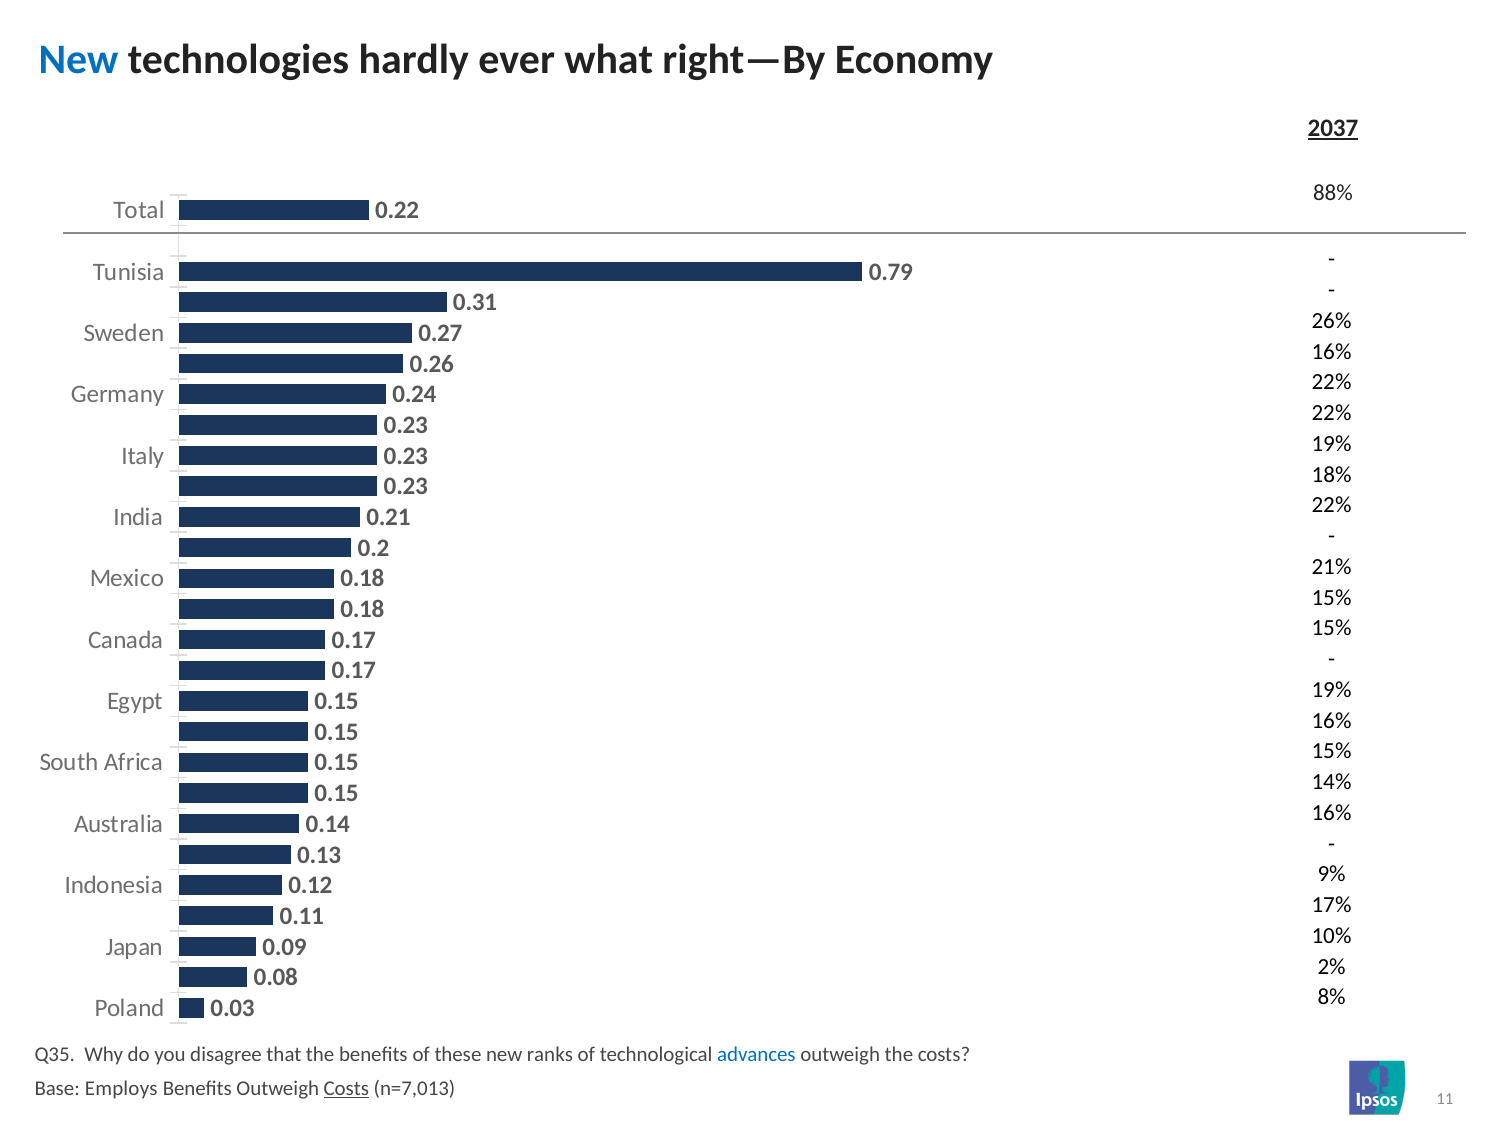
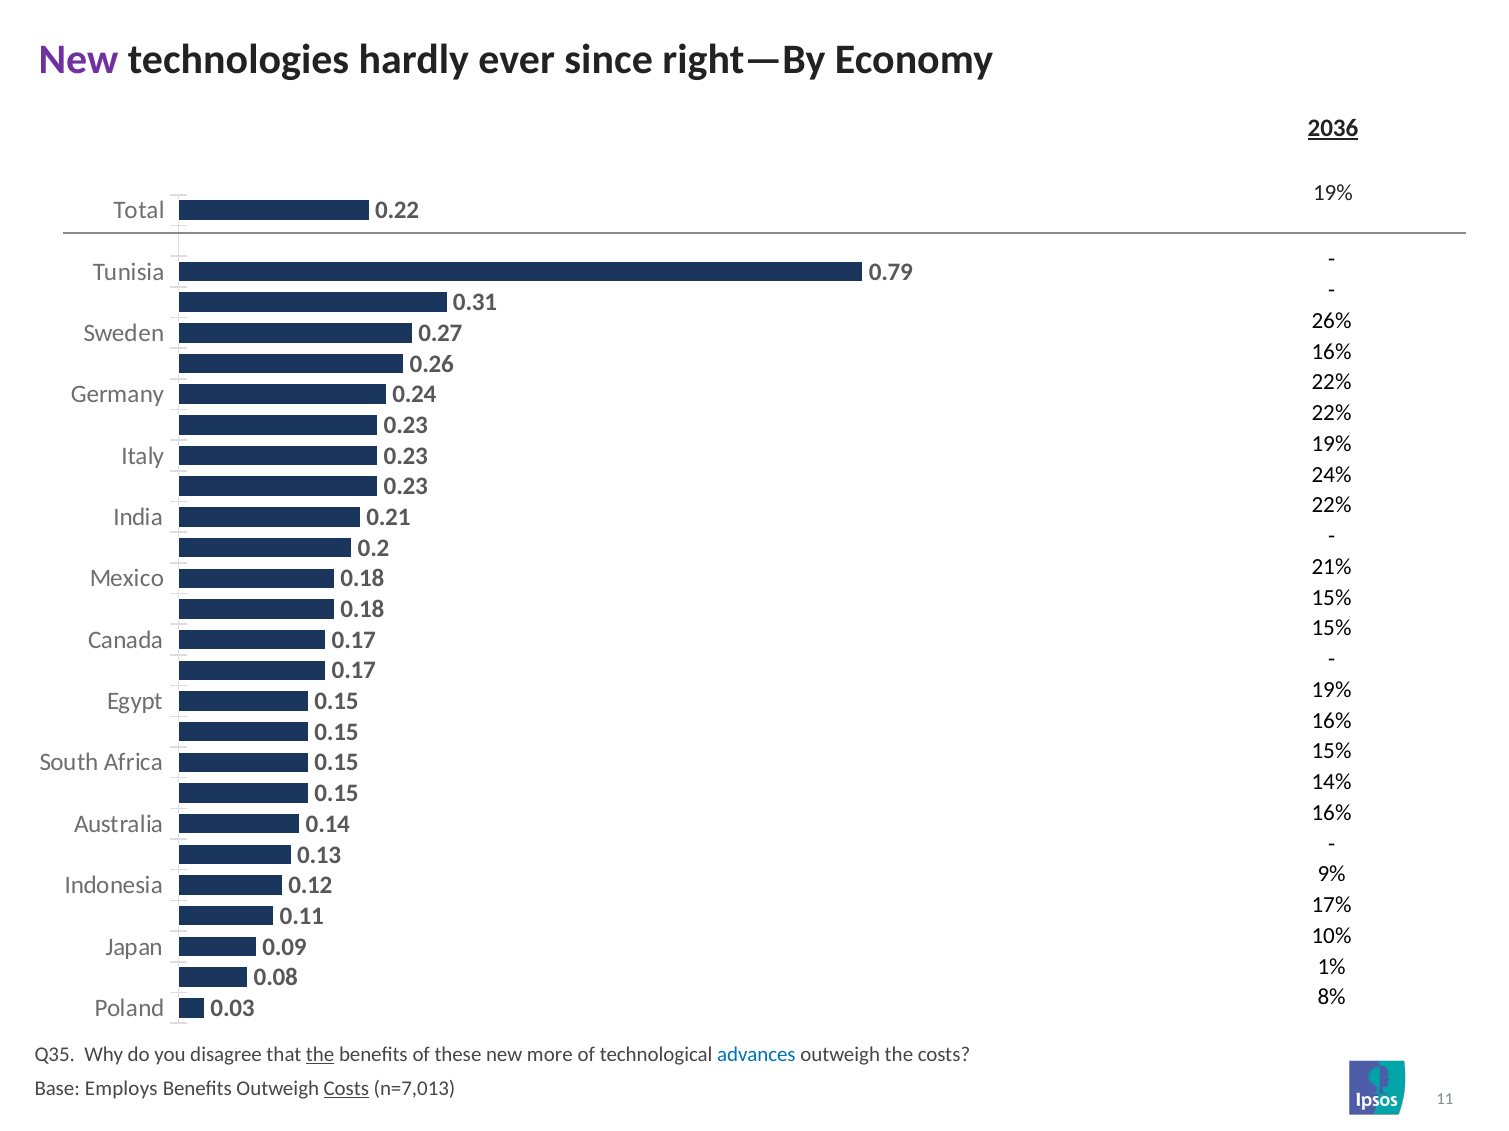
New colour: blue -> purple (79, 60)
what: what -> since (609, 60)
2037: 2037 -> 2036 (1333, 128)
88%: 88% -> 19% (1333, 193)
18%: 18% -> 24% (1332, 475)
2%: 2% -> 1% (1332, 967)
the underline: none -> present (320, 1055)
ranks: ranks -> more (550, 1055)
